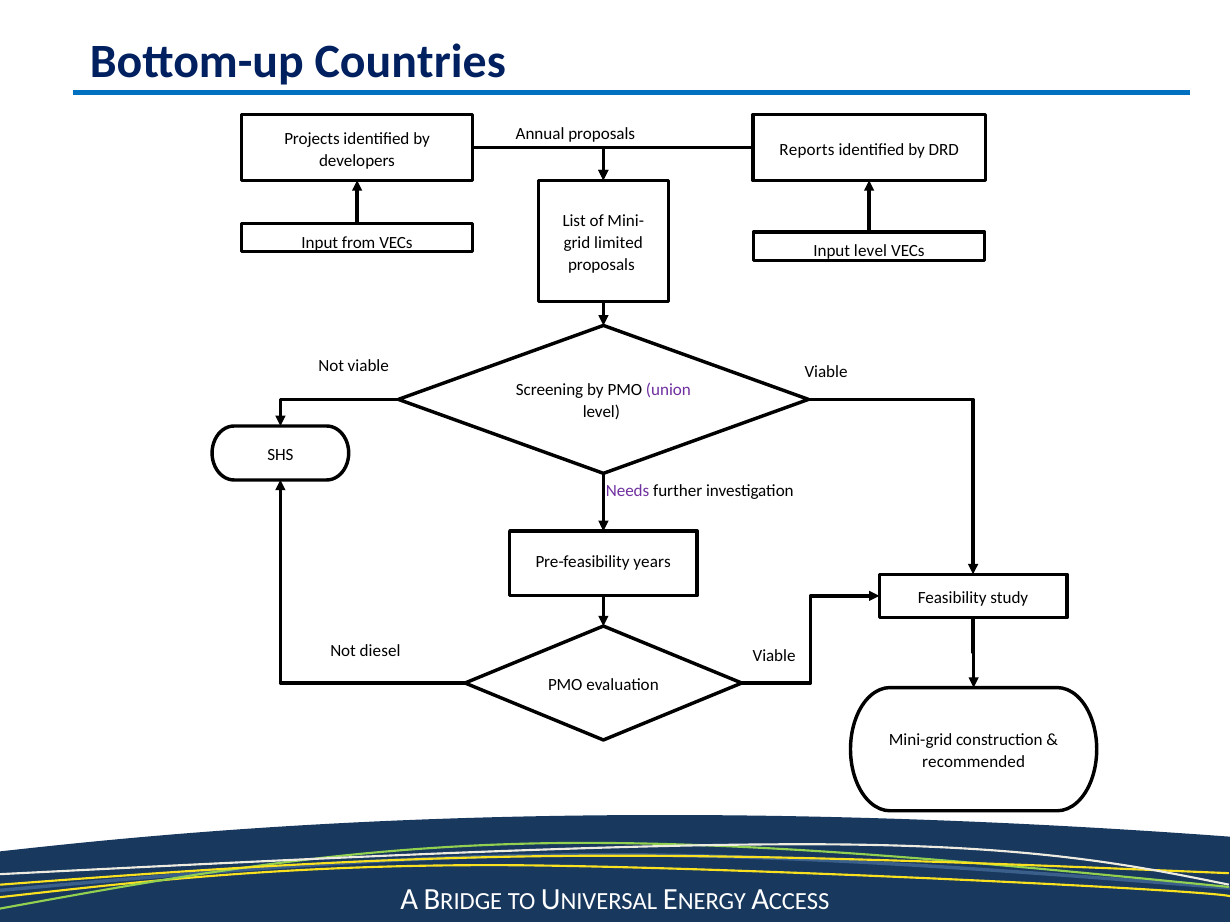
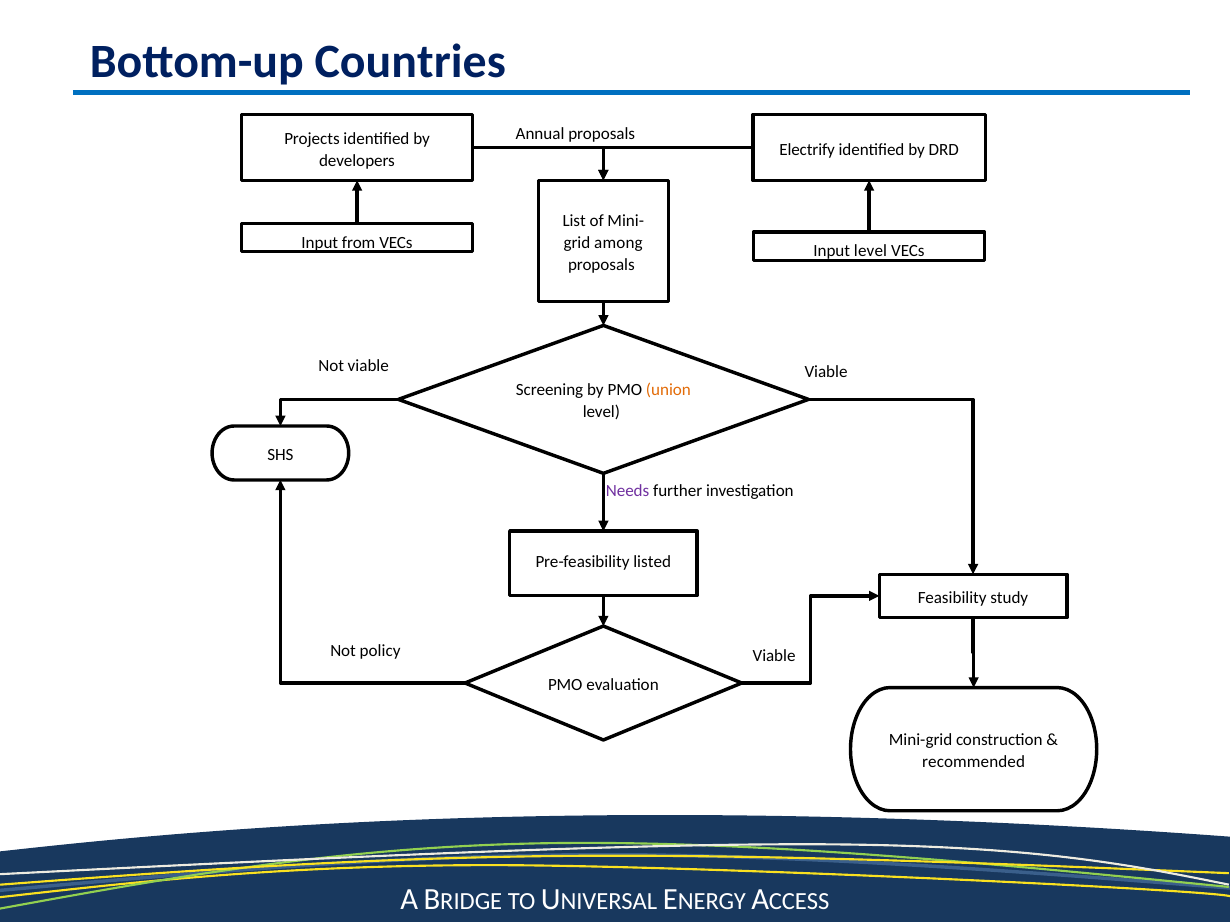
Reports: Reports -> Electrify (807, 150)
limited: limited -> among (618, 243)
union colour: purple -> orange (668, 391)
years: years -> listed (652, 562)
diesel: diesel -> policy (380, 651)
